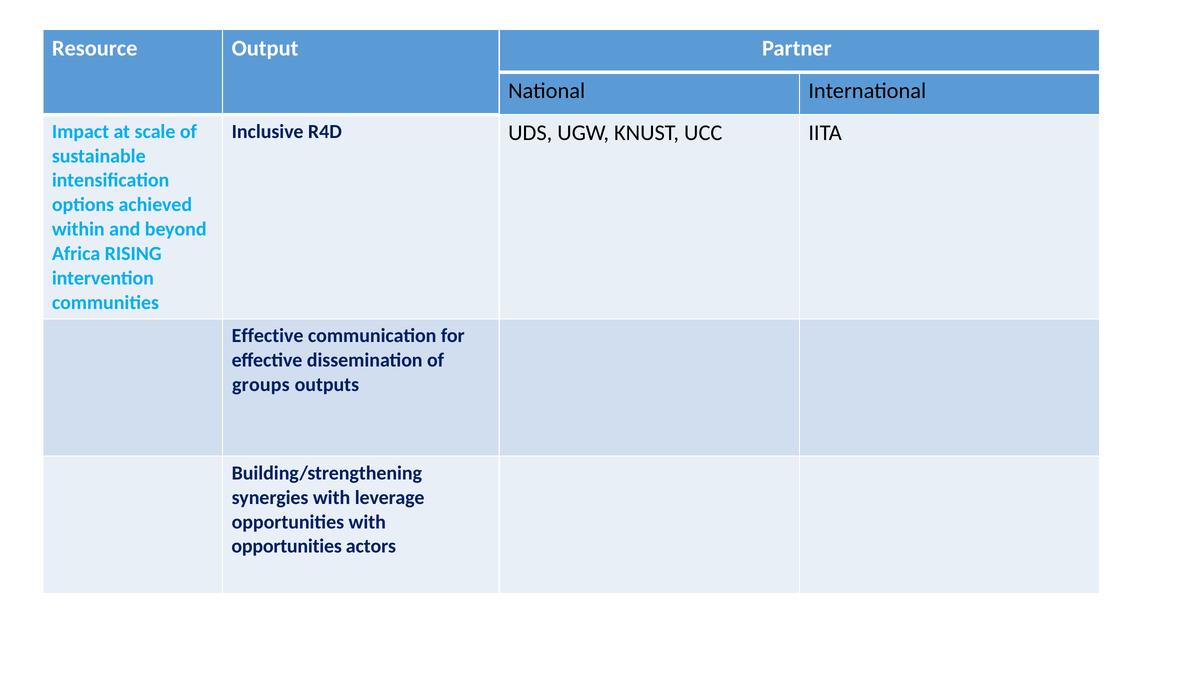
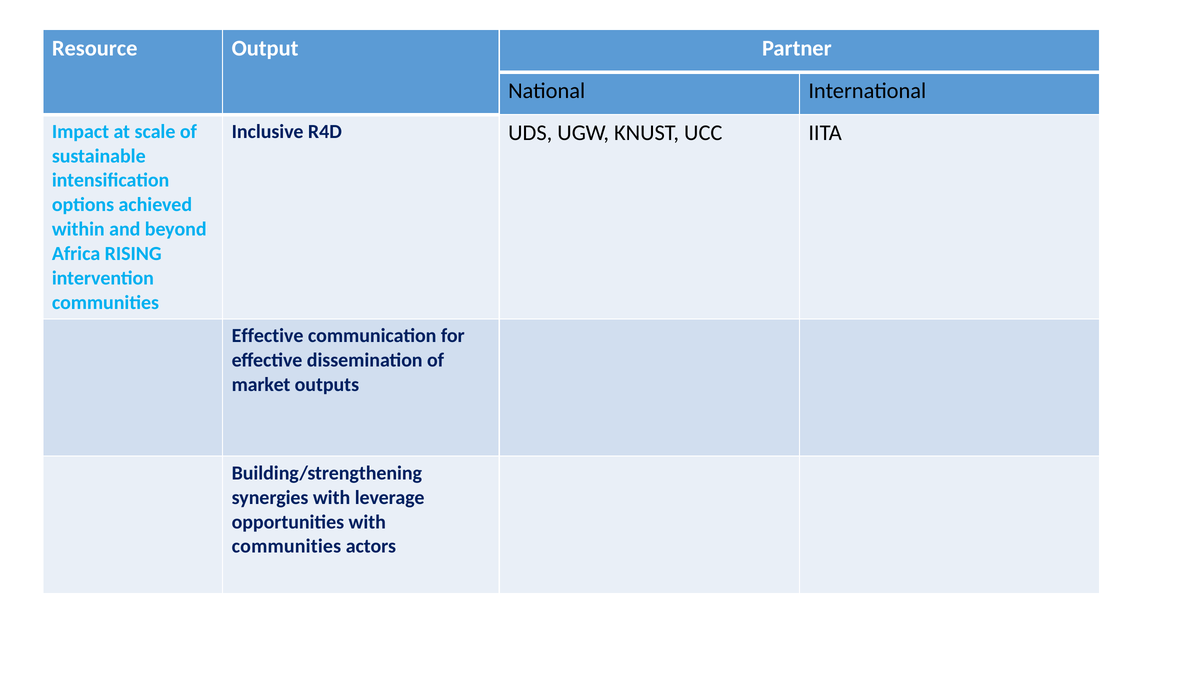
groups: groups -> market (261, 385)
opportunities: opportunities -> communities (286, 546)
